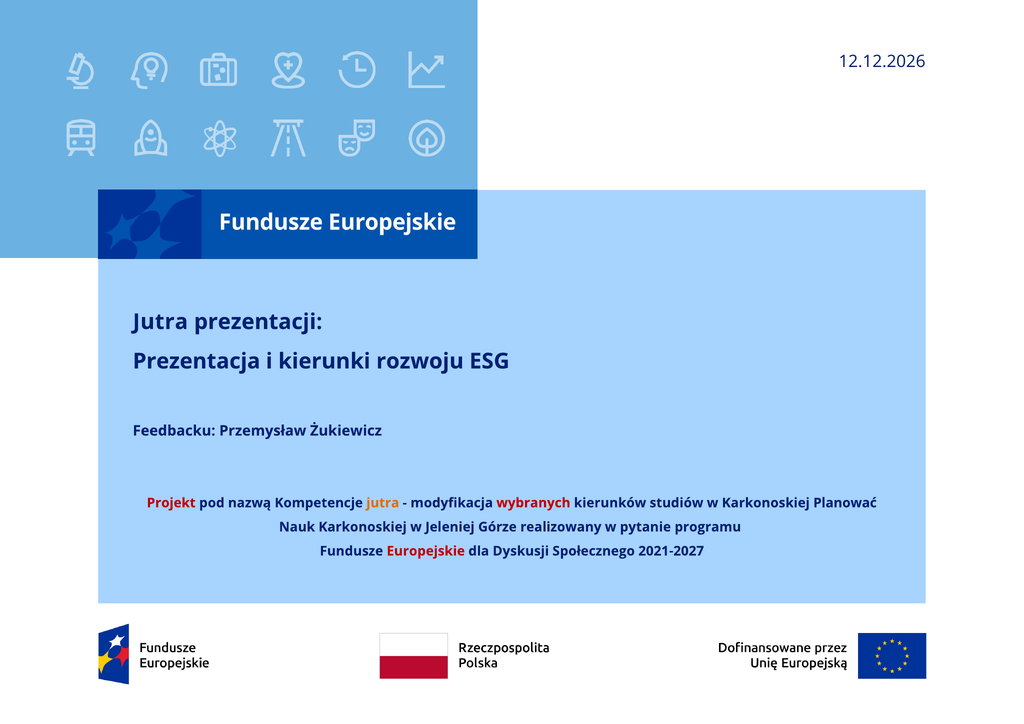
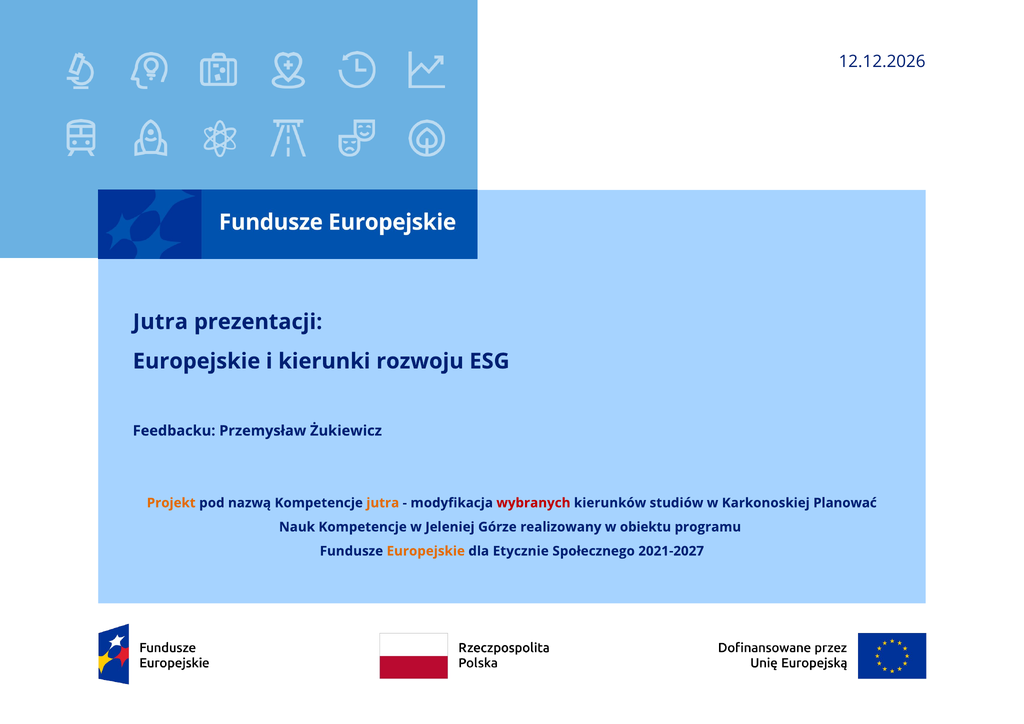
Prezentacja: Prezentacja -> Europejskie (197, 361)
Projekt colour: red -> orange (171, 503)
Nauk Karkonoskiej: Karkonoskiej -> Kompetencje (363, 527)
pytanie: pytanie -> obiektu (645, 527)
Europejskie colour: red -> orange (426, 551)
Dyskusji: Dyskusji -> Etycznie (521, 551)
